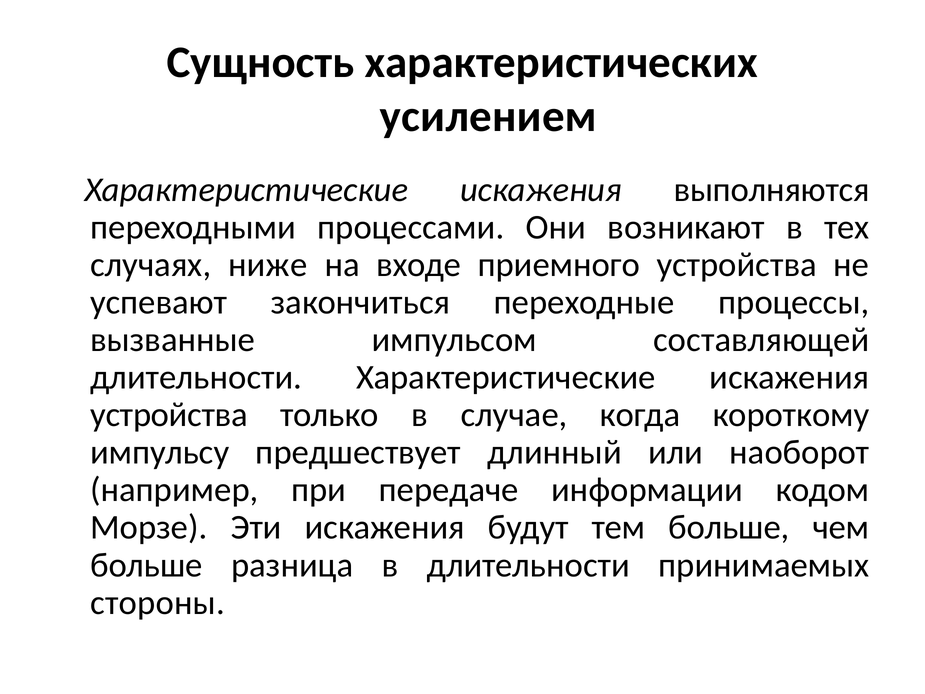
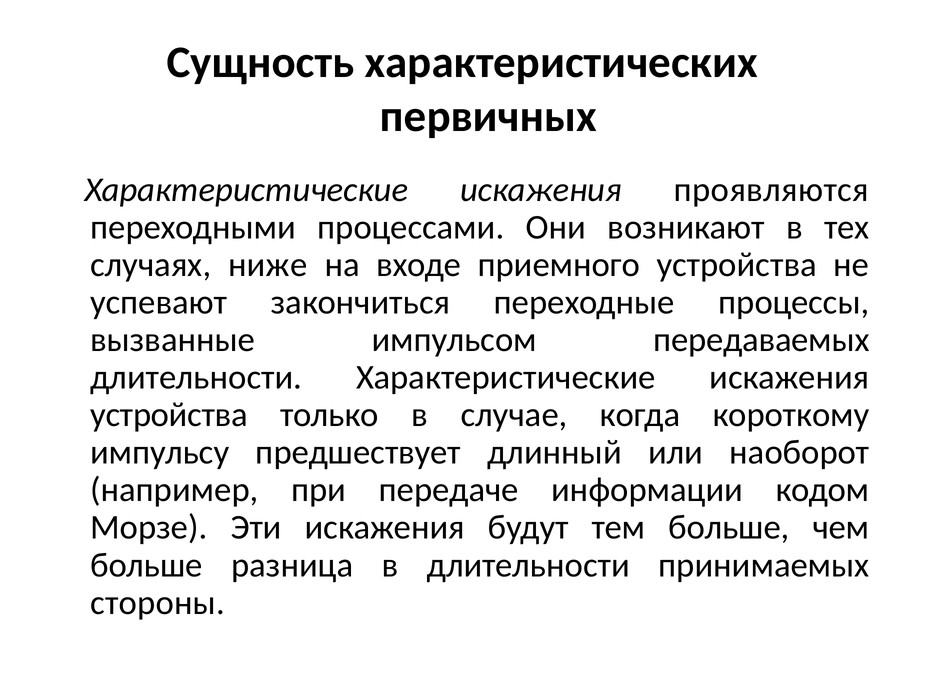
усилением: усилением -> первичных (488, 116)
выполняются: выполняются -> проявляются (771, 190)
составляющей: составляющей -> передаваемых (761, 340)
